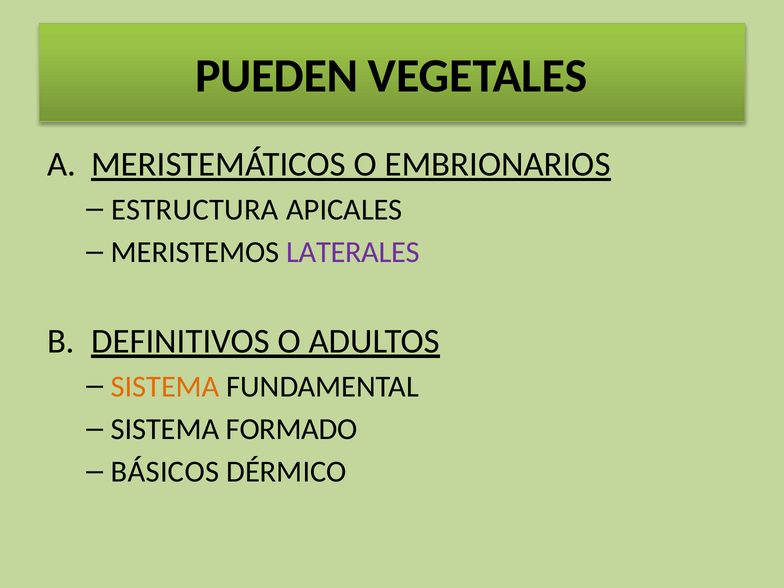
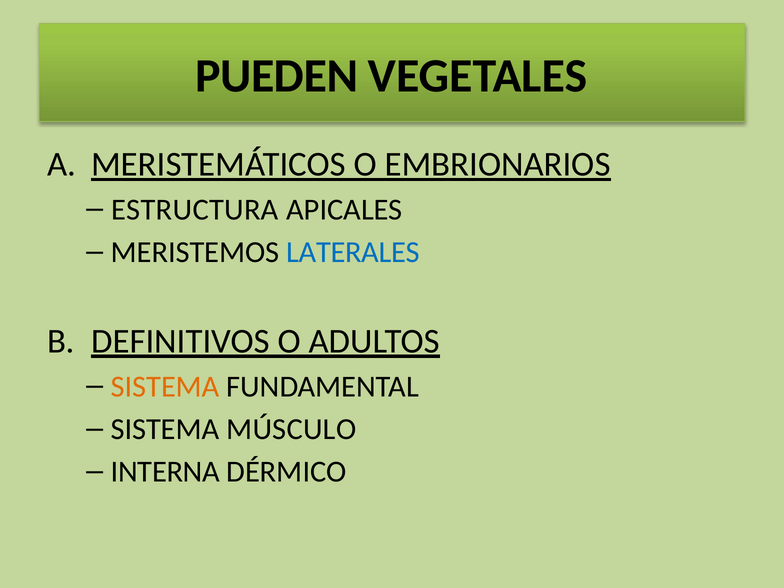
LATERALES colour: purple -> blue (353, 252)
FORMADO: FORMADO -> MÚSCULO (291, 429)
BÁSICOS: BÁSICOS -> INTERNA (165, 472)
